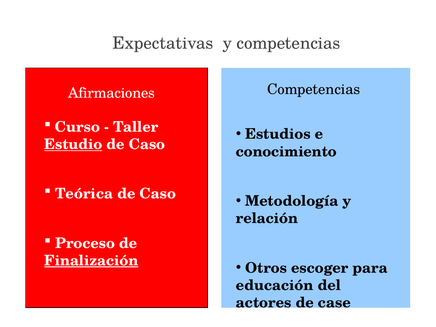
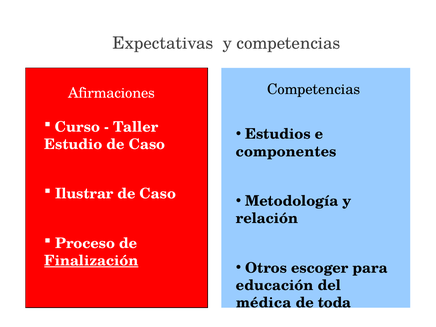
Estudio underline: present -> none (73, 144)
conocimiento: conocimiento -> componentes (286, 152)
Teórica: Teórica -> Ilustrar (84, 194)
actores: actores -> médica (264, 303)
case: case -> toda (335, 303)
